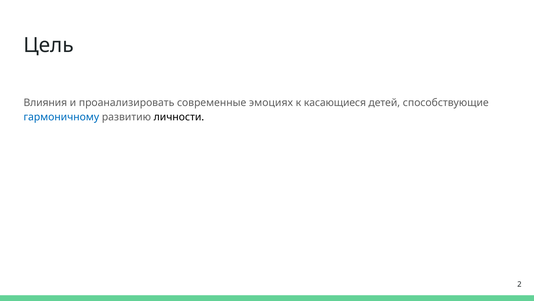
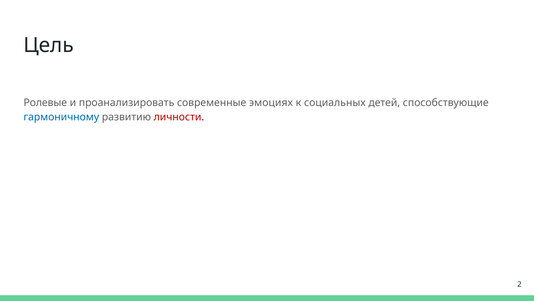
Влияния: Влияния -> Ролевые (45, 102)
касающиеся: касающиеся -> социальных (335, 102)
личности colour: black -> red (179, 117)
